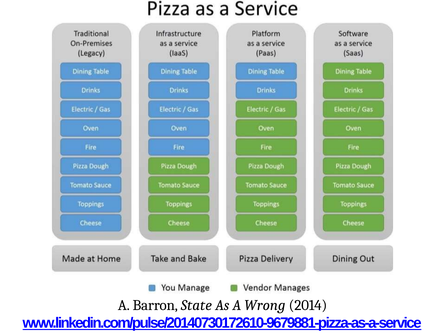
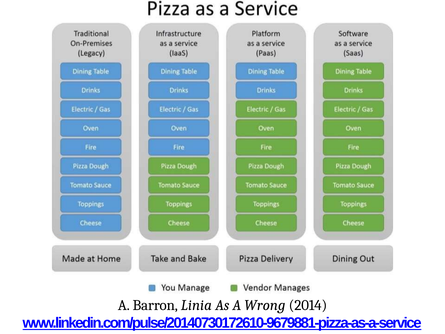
State: State -> Linia (196, 305)
